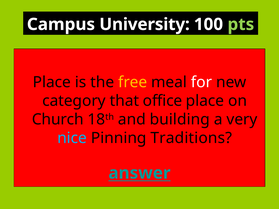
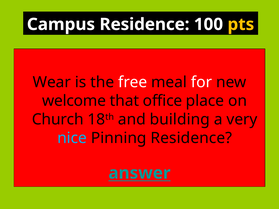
Campus University: University -> Residence (144, 24)
pts colour: light green -> yellow (241, 24)
Place: Place -> Wear (52, 82)
free colour: yellow -> white (133, 82)
category: category -> welcome (74, 101)
Pinning Traditions: Traditions -> Residence (191, 138)
